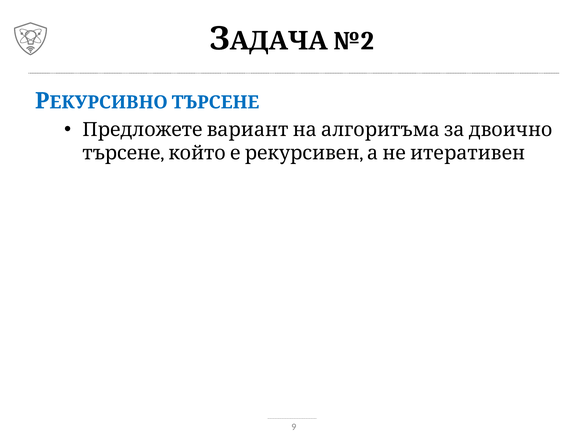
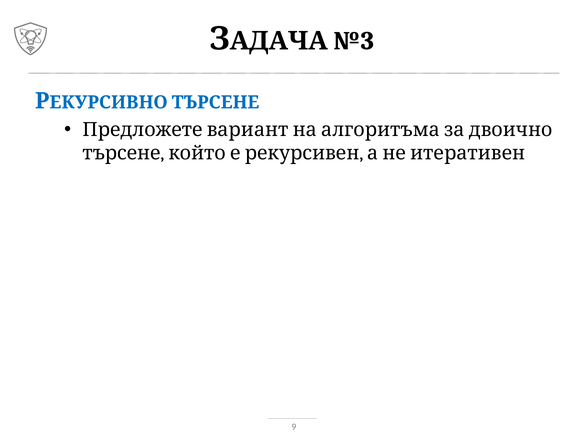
№2: №2 -> №3 (354, 41)
